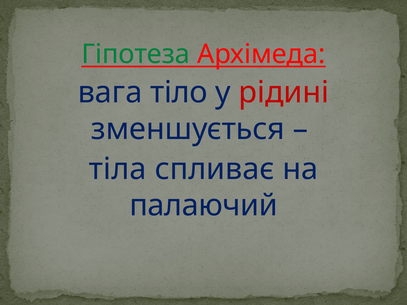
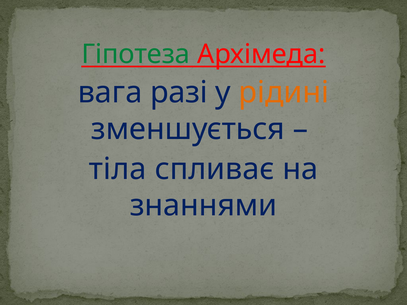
тіло: тіло -> разі (179, 92)
рідині colour: red -> orange (284, 92)
палаючий: палаючий -> знаннями (204, 206)
